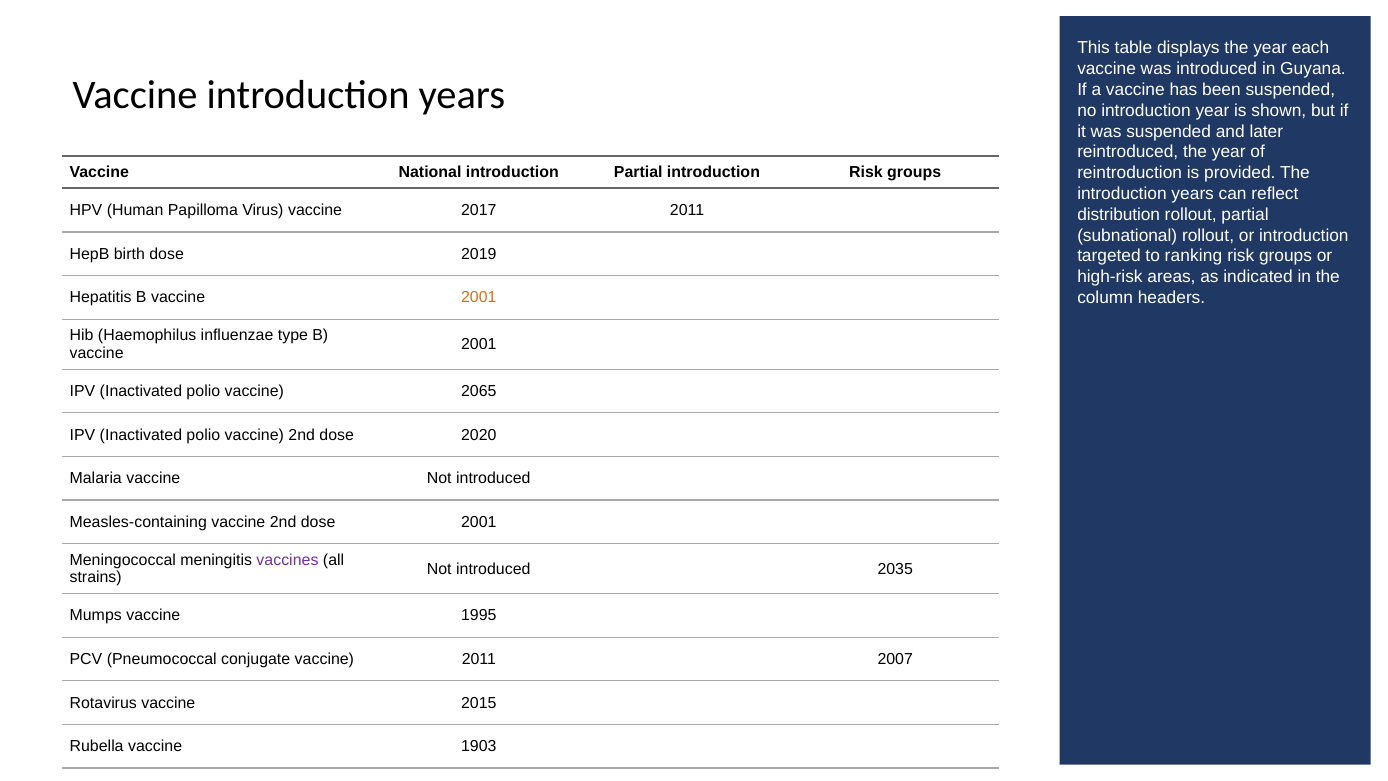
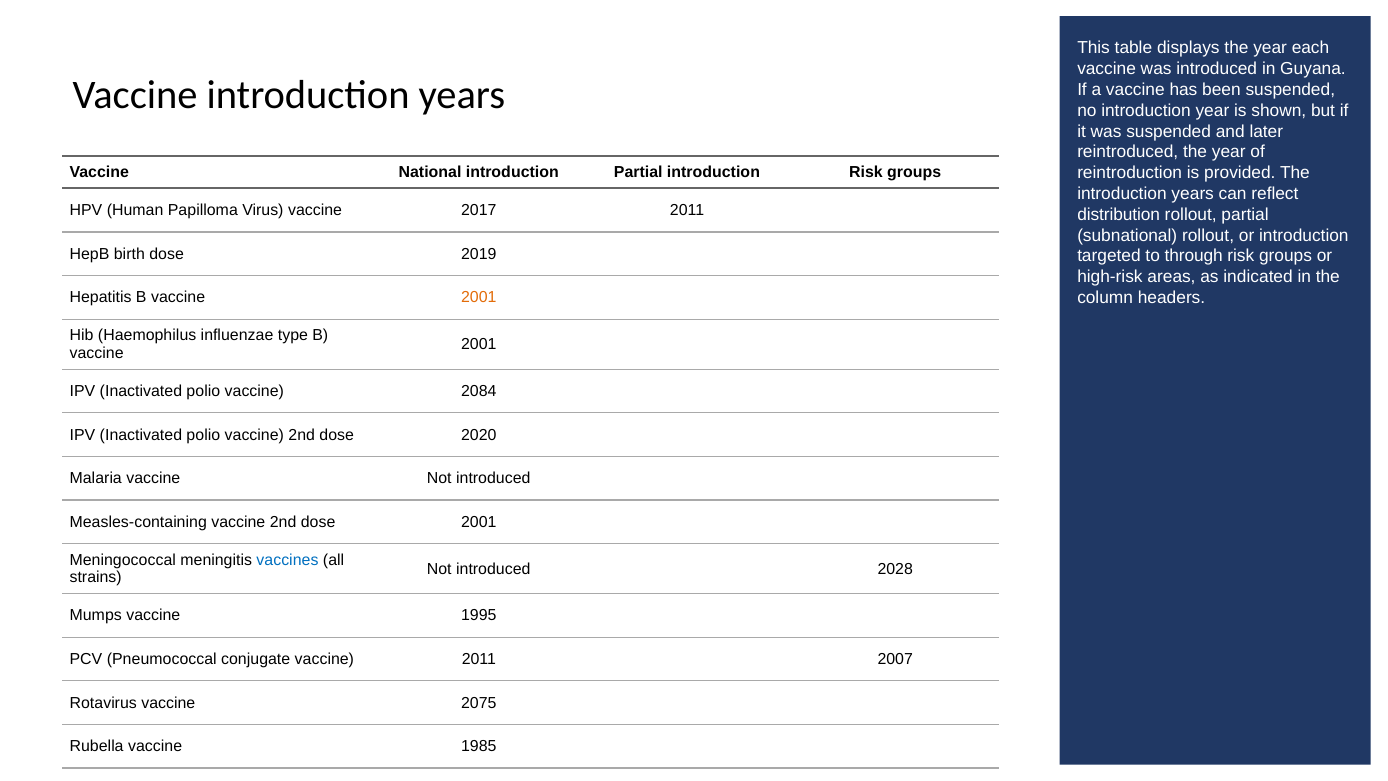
ranking: ranking -> through (1194, 256)
2065: 2065 -> 2084 (479, 391)
vaccines colour: purple -> blue (287, 560)
2035: 2035 -> 2028 (895, 569)
2015: 2015 -> 2075 (479, 703)
1903: 1903 -> 1985 (479, 746)
